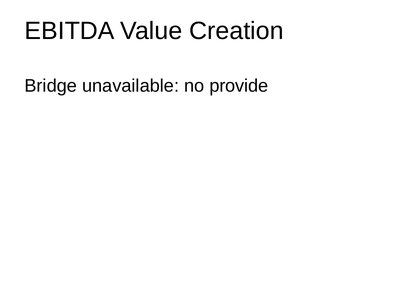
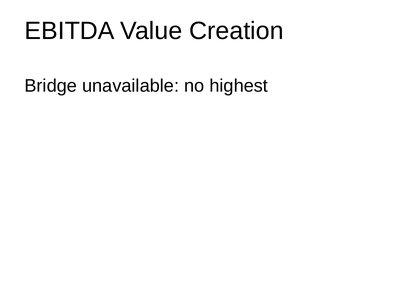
provide: provide -> highest (239, 86)
